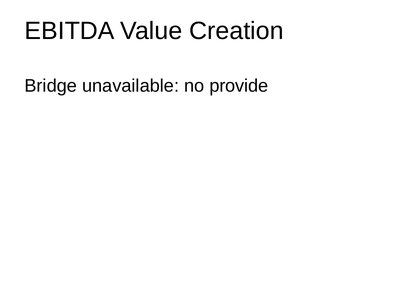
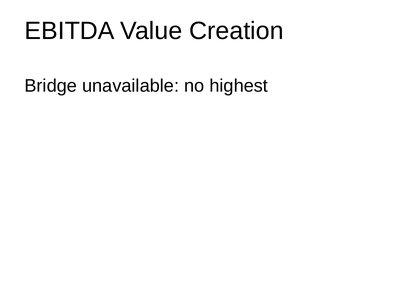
provide: provide -> highest (239, 86)
